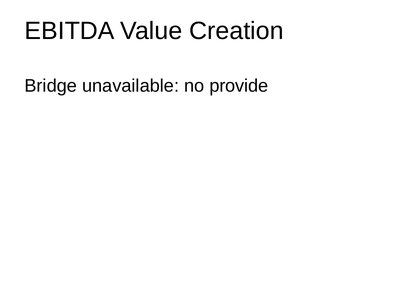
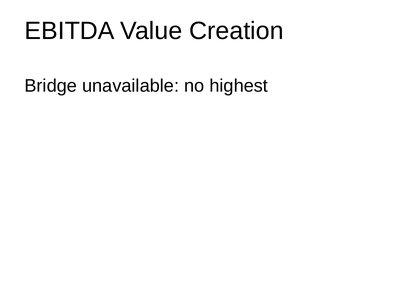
provide: provide -> highest (239, 86)
